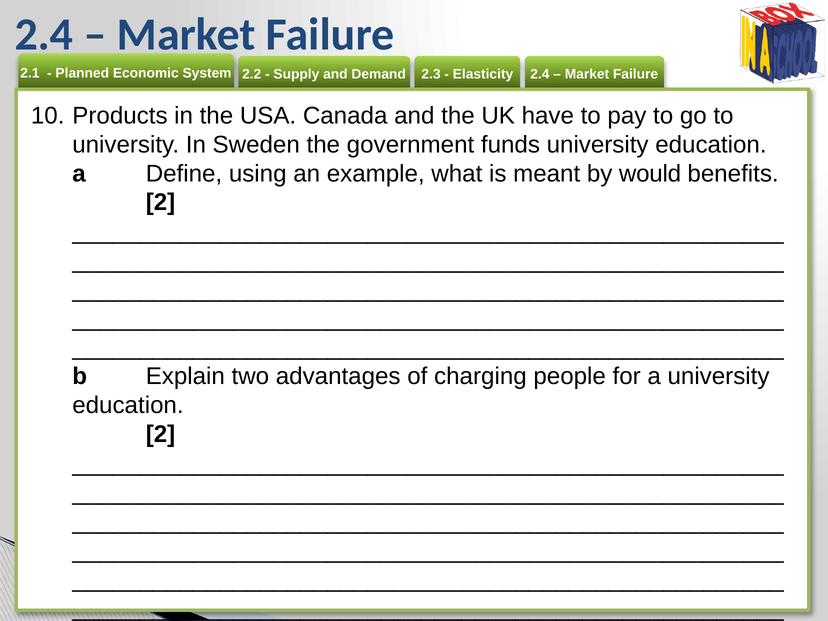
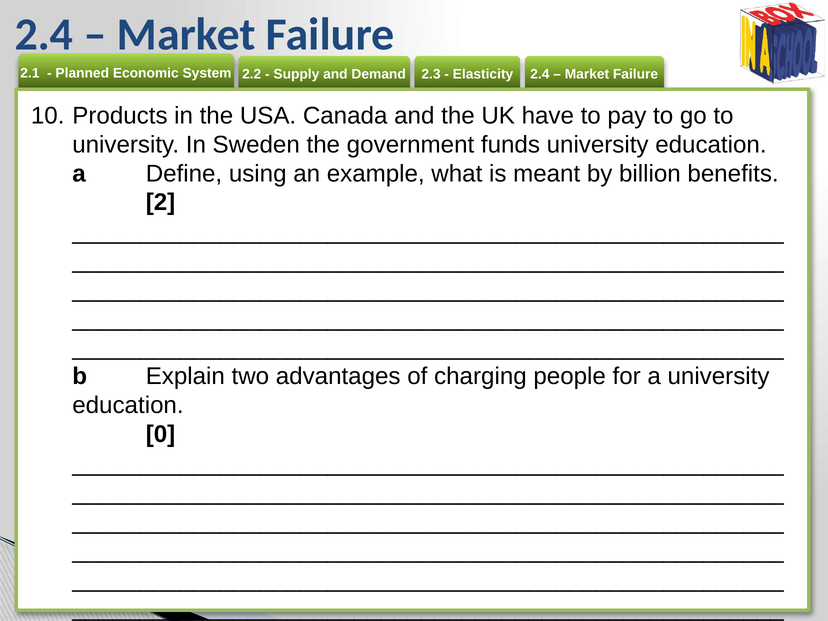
would: would -> billion (650, 174)
2: 2 -> 0 (161, 434)
